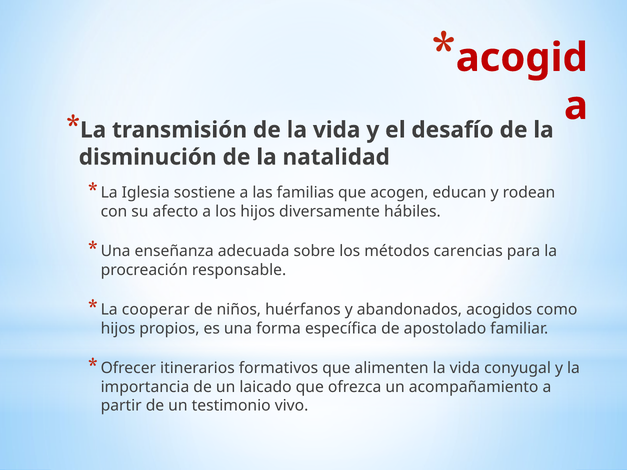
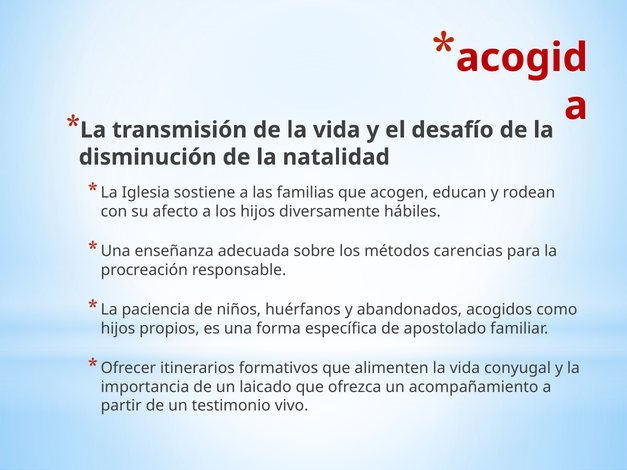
cooperar: cooperar -> paciencia (156, 310)
